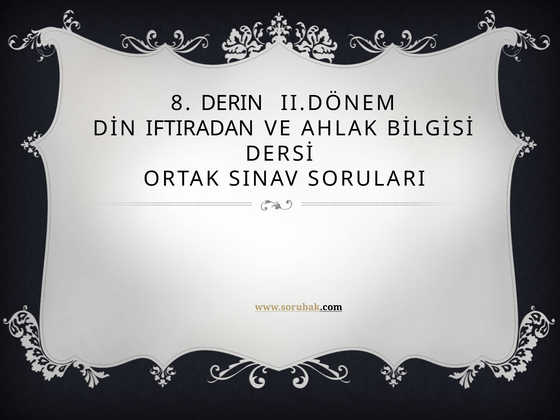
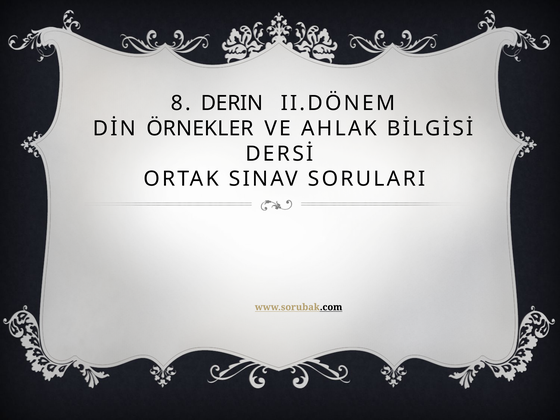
IFTIRADAN: IFTIRADAN -> ÖRNEKLER (200, 129)
